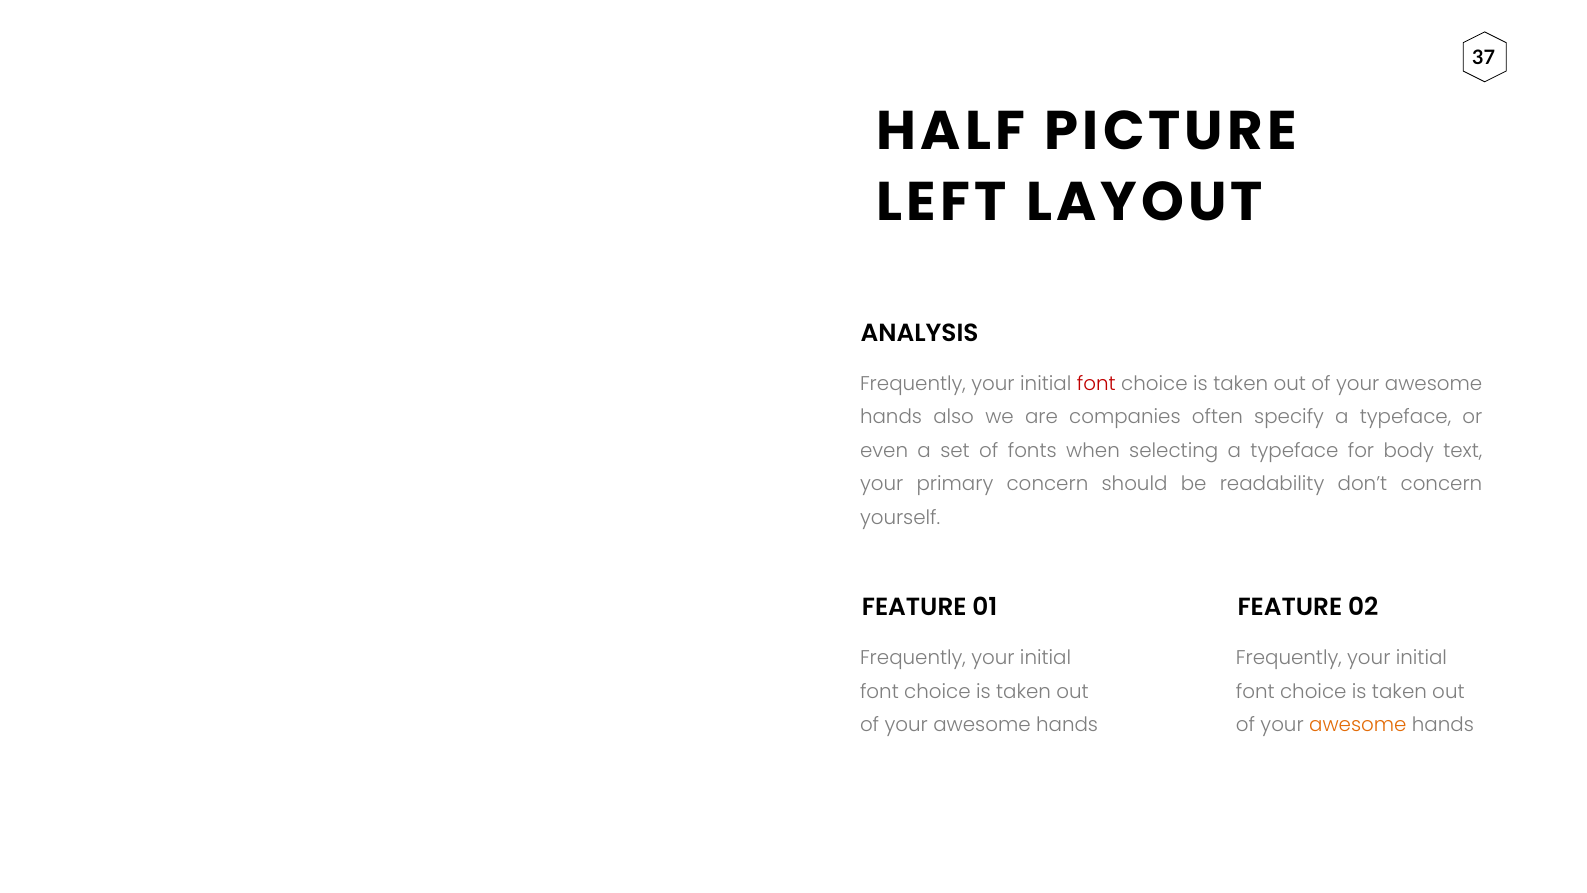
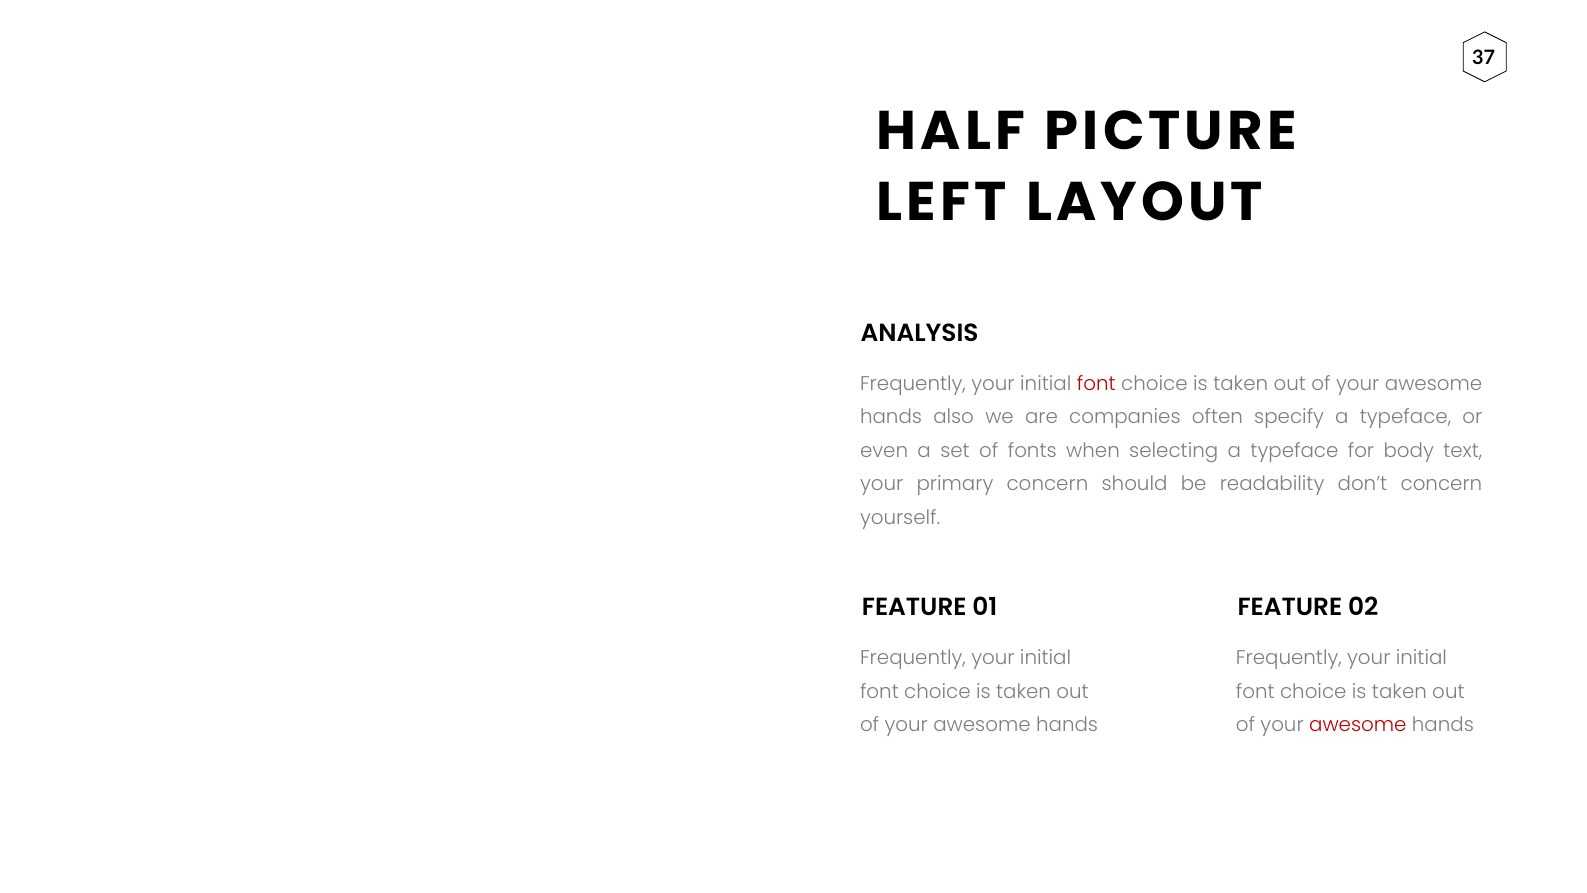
awesome colour: orange -> red (1358, 725)
